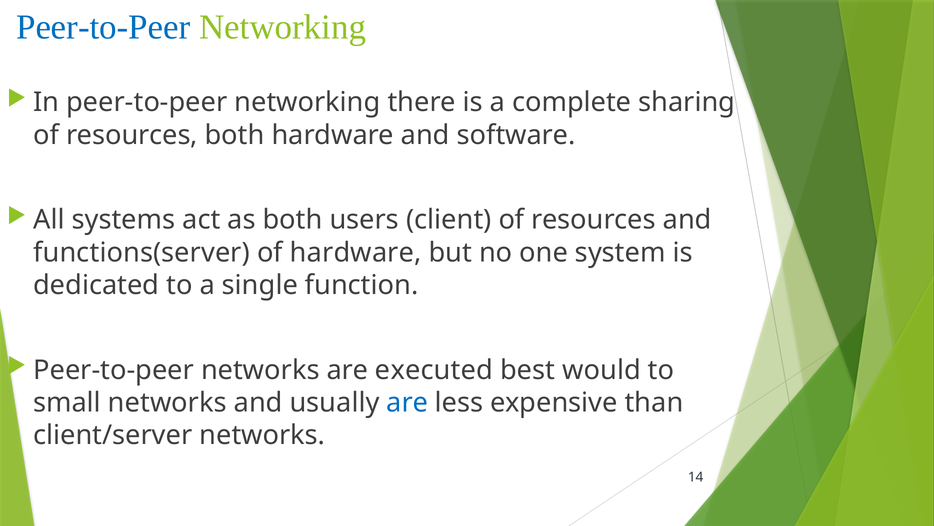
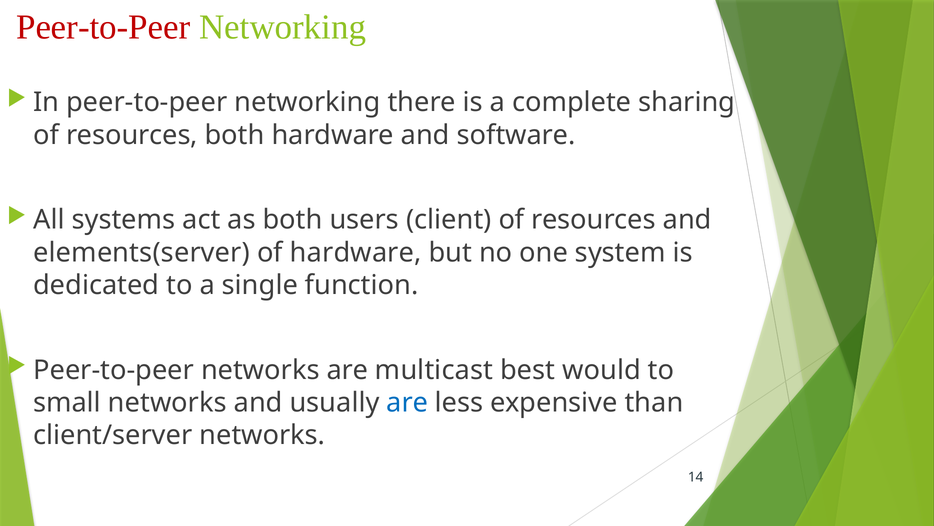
Peer-to-Peer colour: blue -> red (103, 27)
functions(server: functions(server -> elements(server (142, 252)
executed: executed -> multicast (434, 370)
